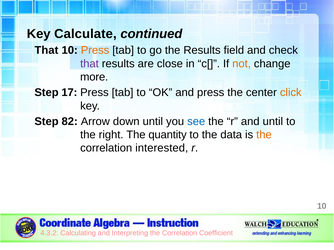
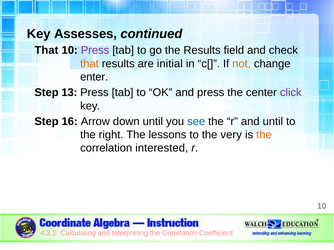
Calculate: Calculate -> Assesses (86, 34)
Press colour: orange -> purple (95, 50)
that colour: purple -> orange (89, 64)
close: close -> initial (170, 64)
more: more -> enter (94, 77)
17: 17 -> 13 (69, 93)
click colour: orange -> purple (291, 93)
82: 82 -> 16 (70, 122)
quantity: quantity -> lessons (168, 135)
data: data -> very (231, 135)
